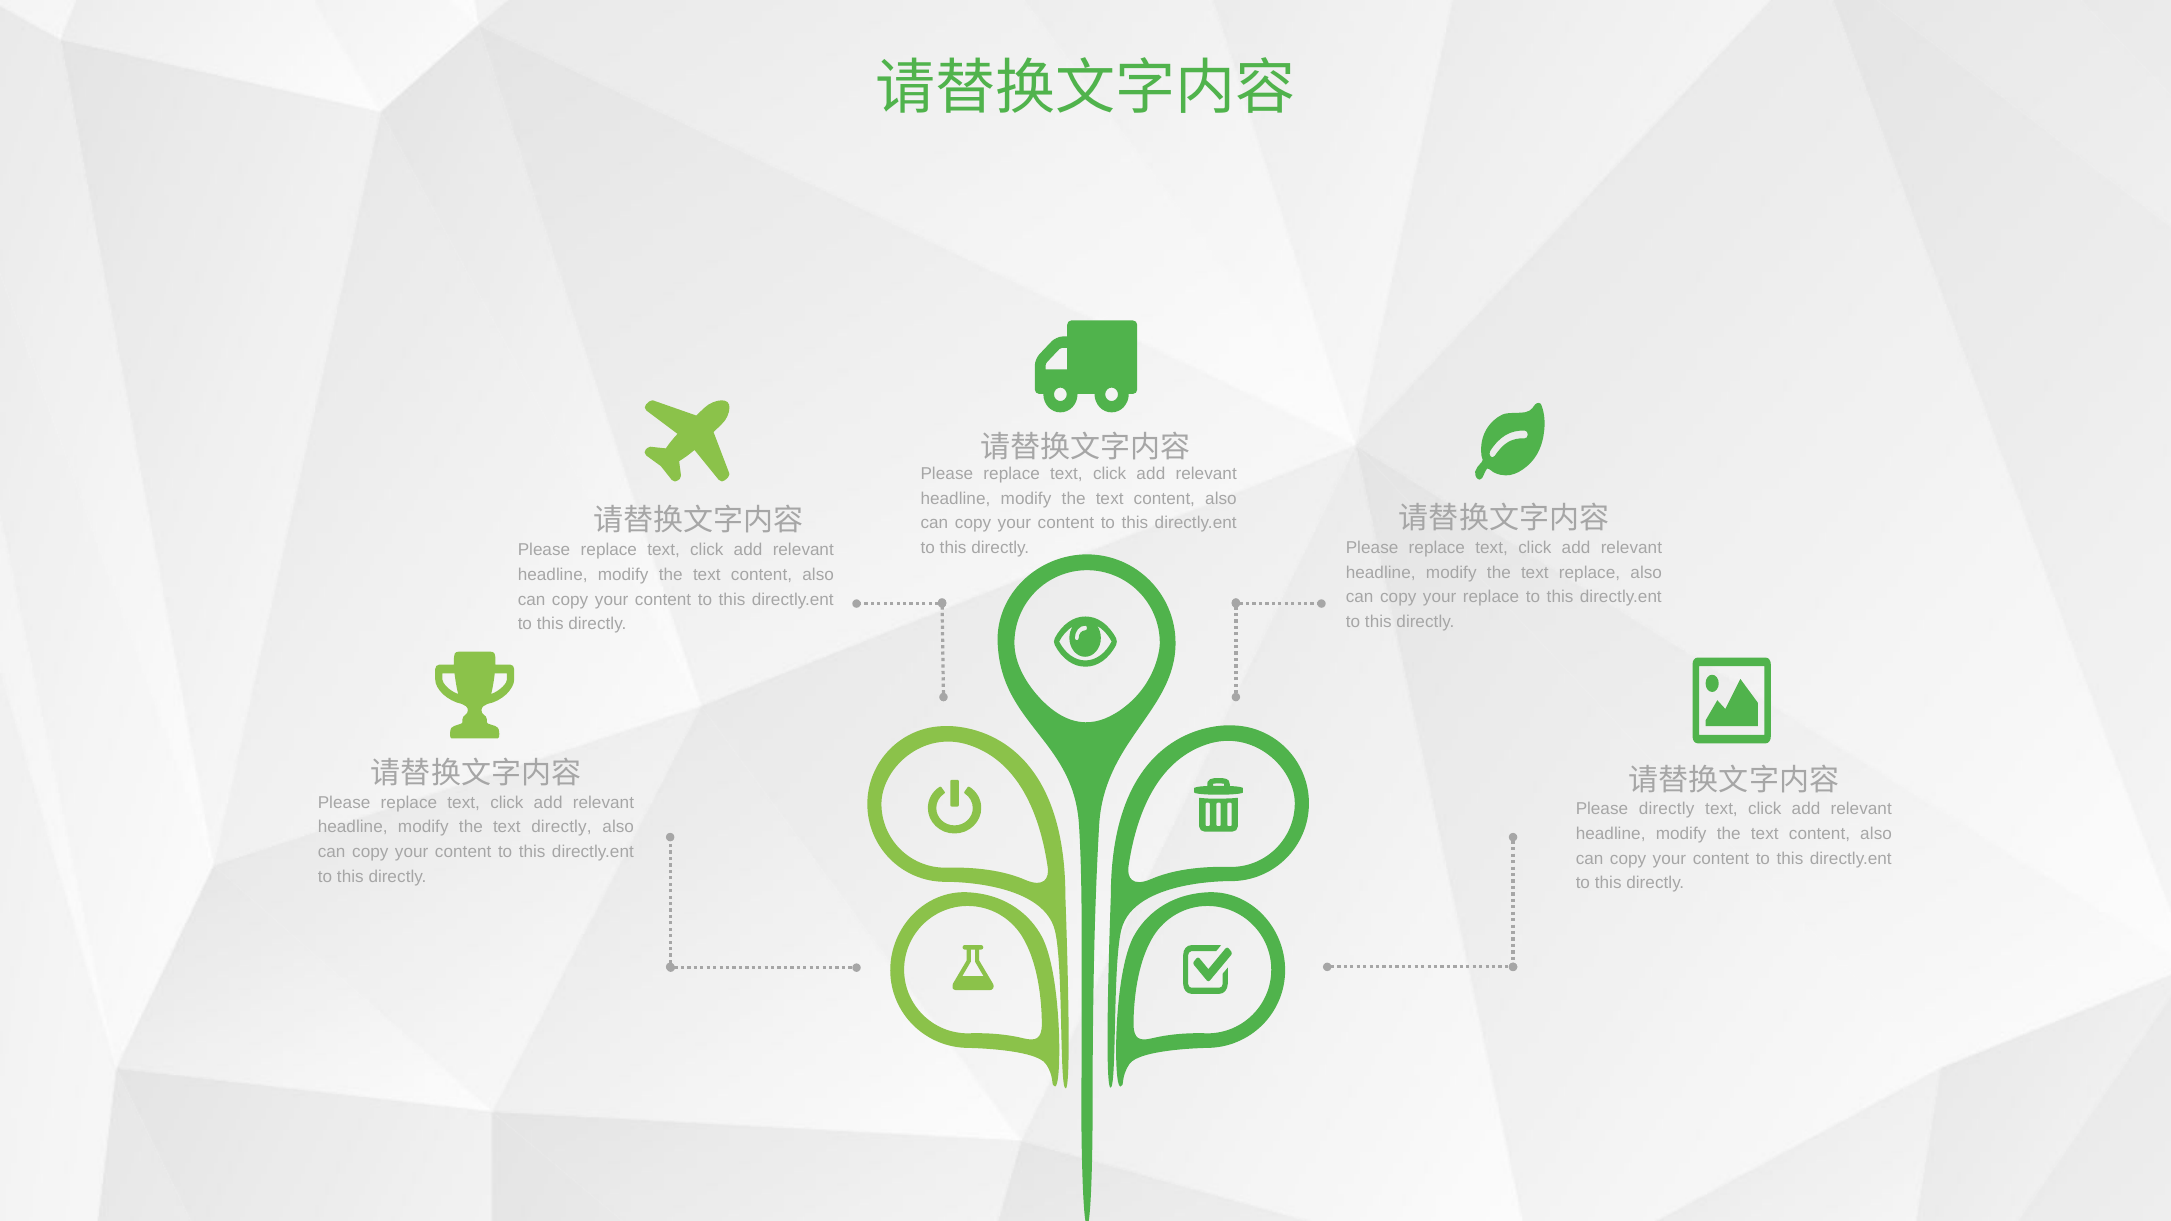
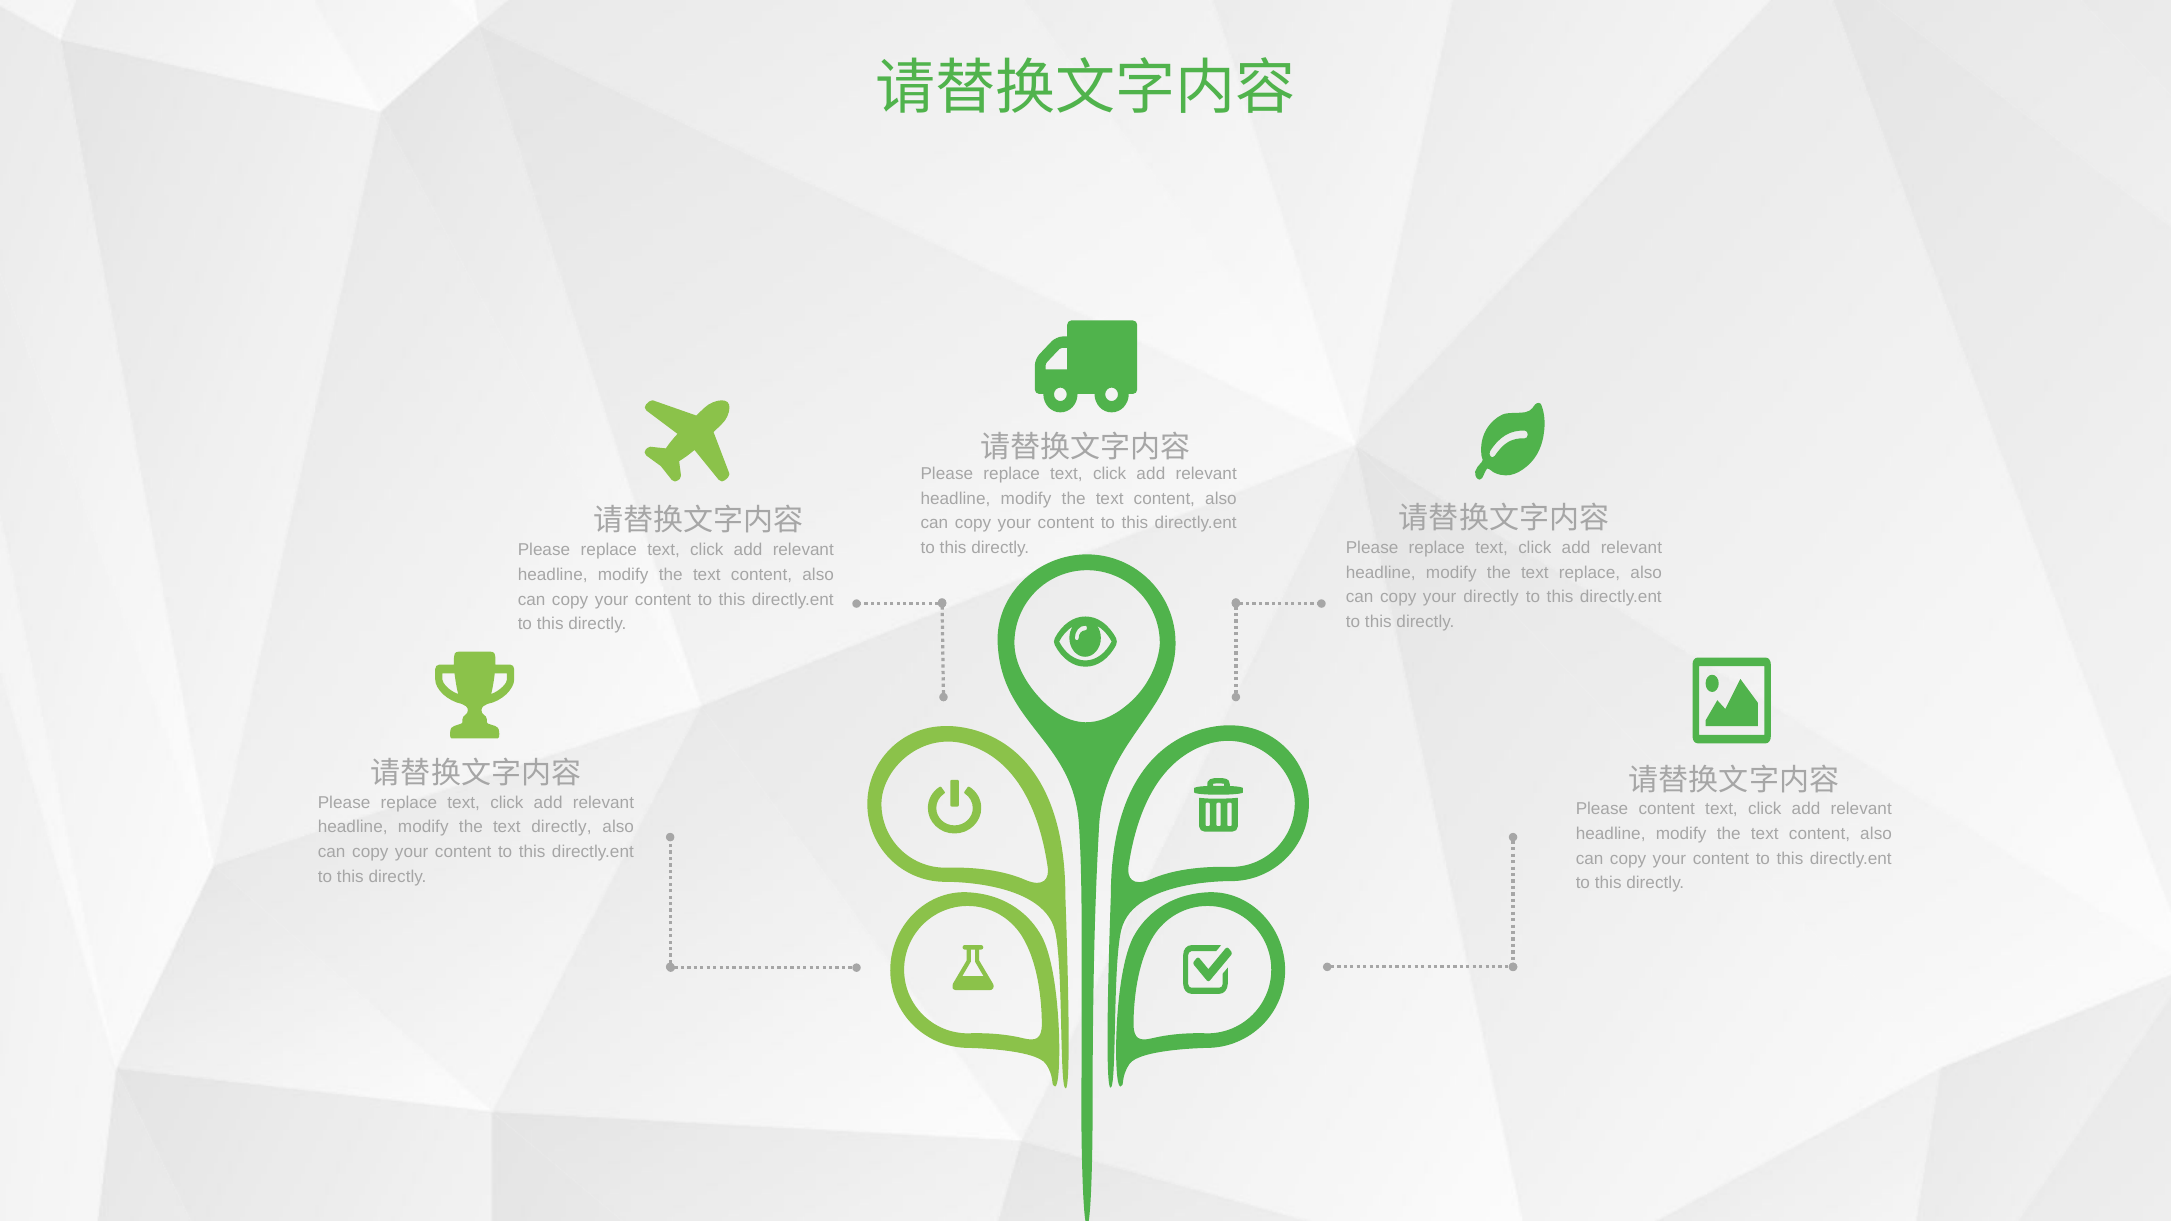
your replace: replace -> directly (1491, 597)
Please directly: directly -> content (1667, 809)
